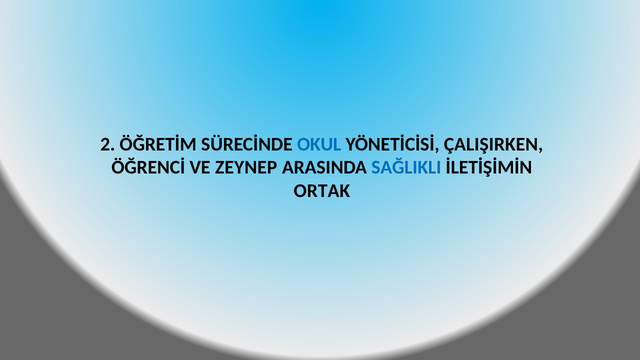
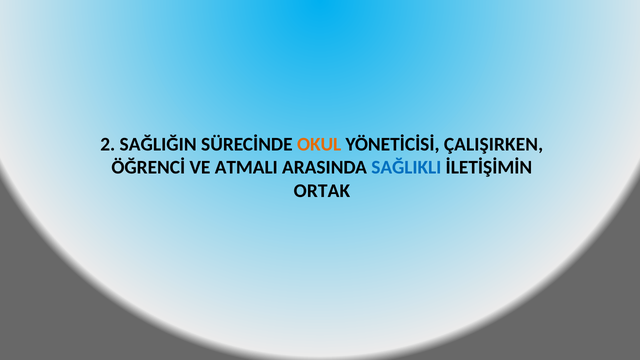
ÖĞRETİM: ÖĞRETİM -> SAĞLIĞIN (158, 144)
OKUL colour: blue -> orange (319, 144)
ZEYNEP: ZEYNEP -> ATMALI (246, 168)
